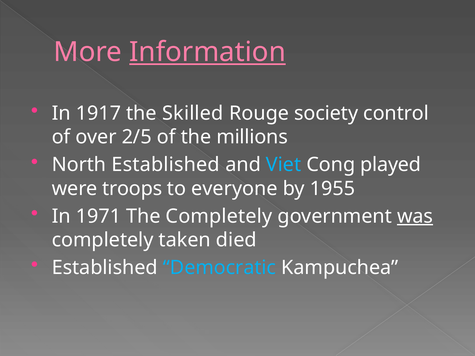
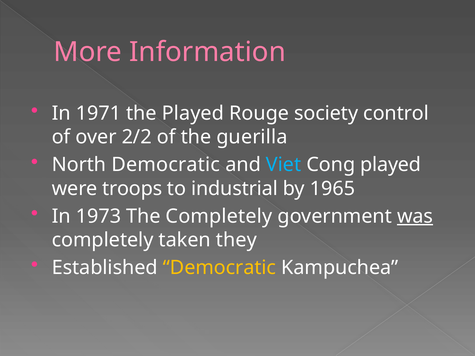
Information underline: present -> none (208, 52)
1917: 1917 -> 1971 (98, 113)
the Skilled: Skilled -> Played (193, 113)
2/5: 2/5 -> 2/2 (137, 137)
millions: millions -> guerilla (252, 137)
North Established: Established -> Democratic (166, 165)
everyone: everyone -> industrial (235, 189)
1955: 1955 -> 1965 (332, 189)
1971: 1971 -> 1973 (98, 216)
died: died -> they (236, 240)
Democratic colour: light blue -> yellow (219, 268)
